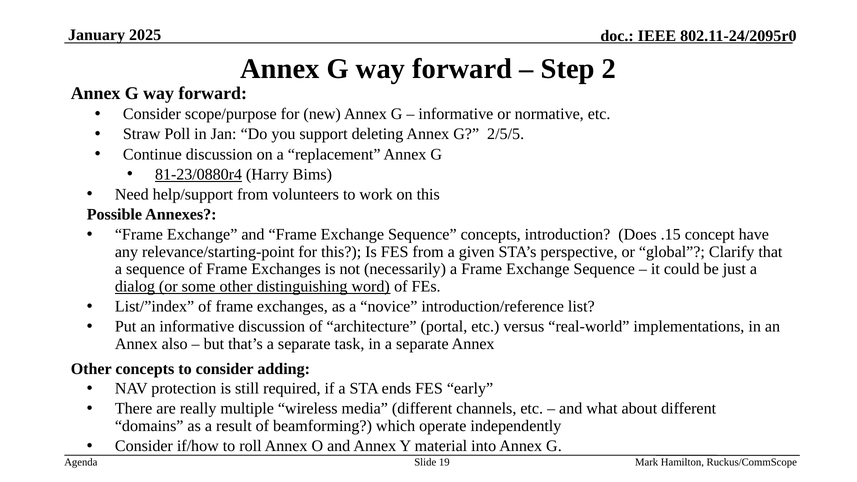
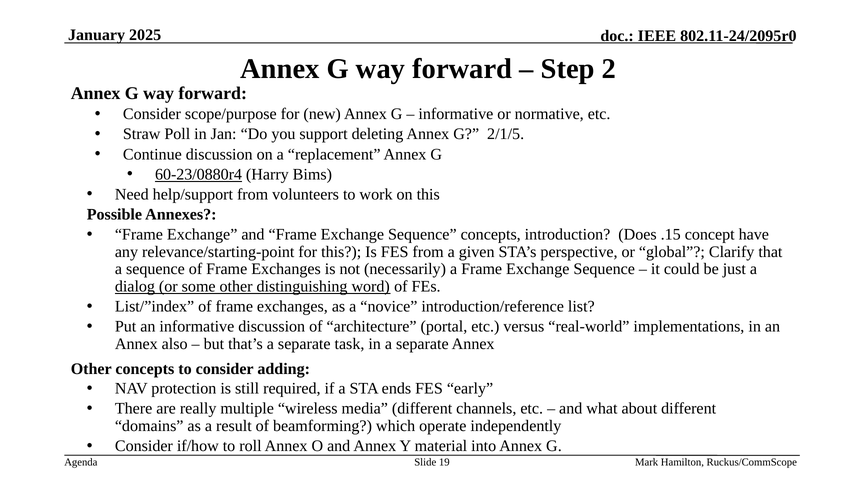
2/5/5: 2/5/5 -> 2/1/5 (506, 134)
81-23/0880r4: 81-23/0880r4 -> 60-23/0880r4 (199, 174)
